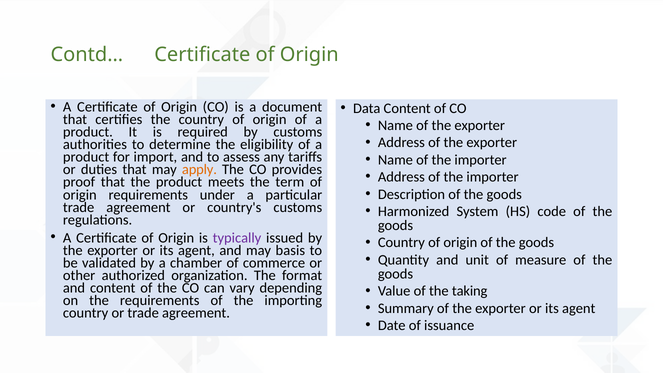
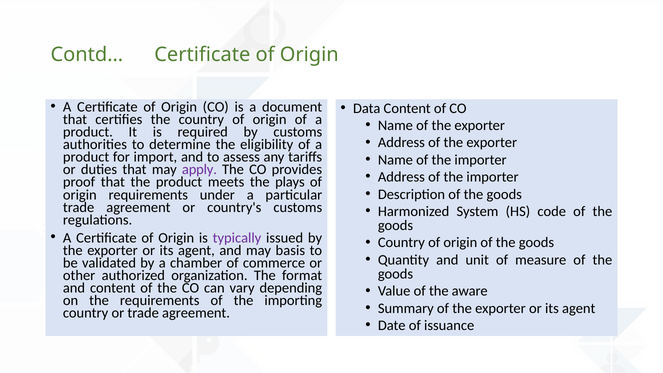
apply colour: orange -> purple (199, 170)
term: term -> plays (290, 182)
taking: taking -> aware (470, 291)
